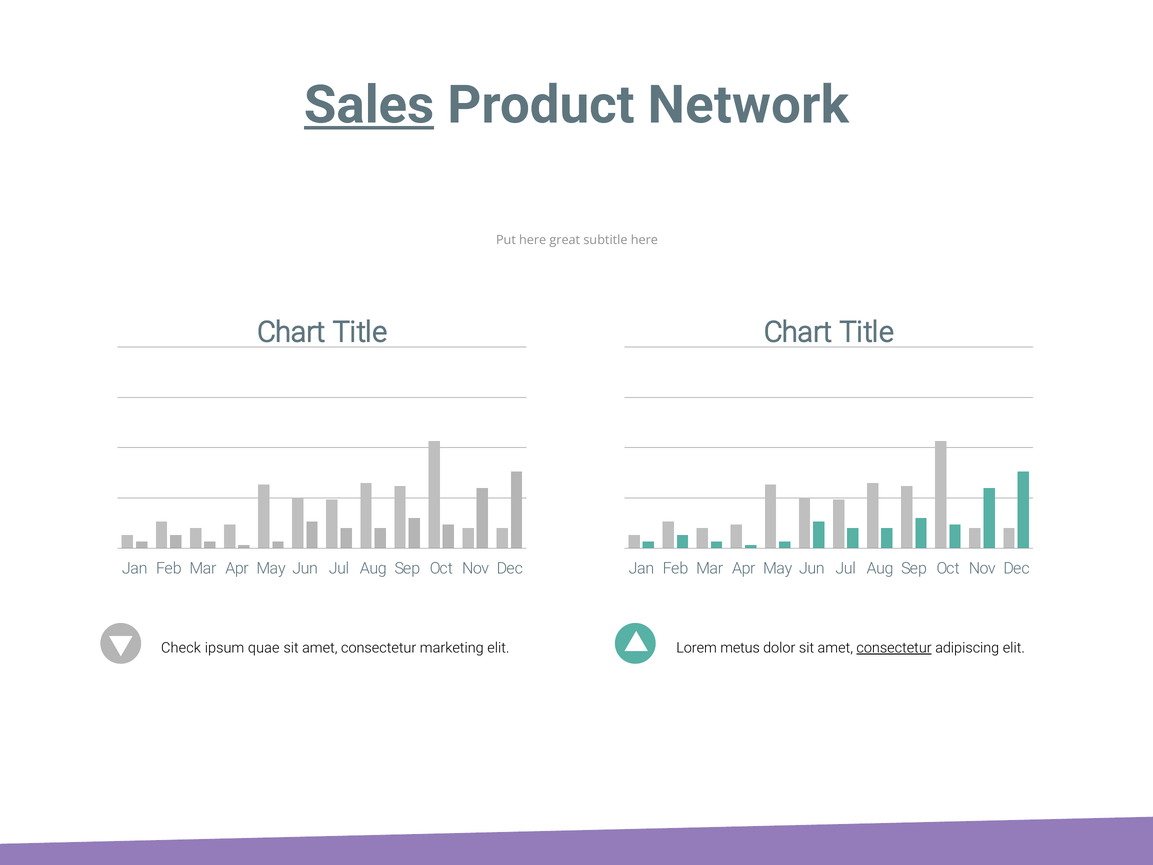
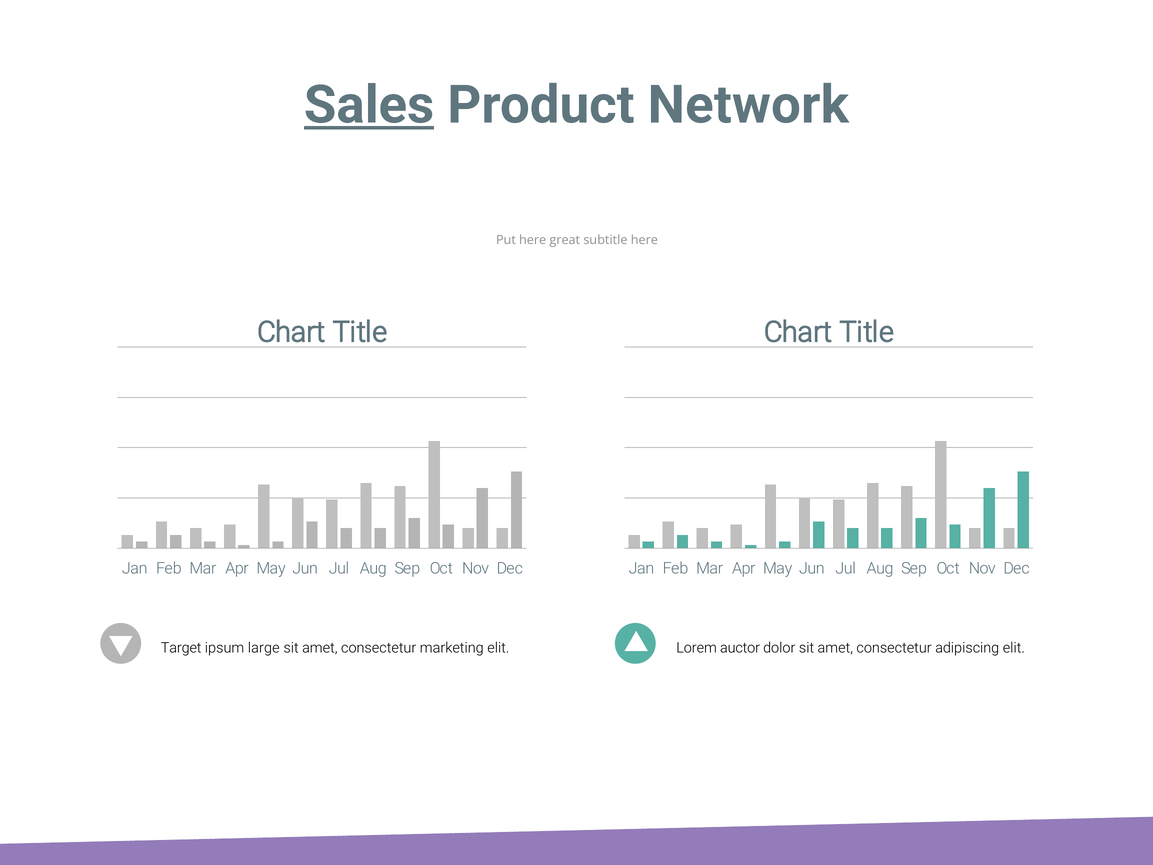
Check: Check -> Target (181, 648)
quae: quae -> large (264, 648)
metus: metus -> auctor (740, 648)
consectetur underline: present -> none (894, 648)
